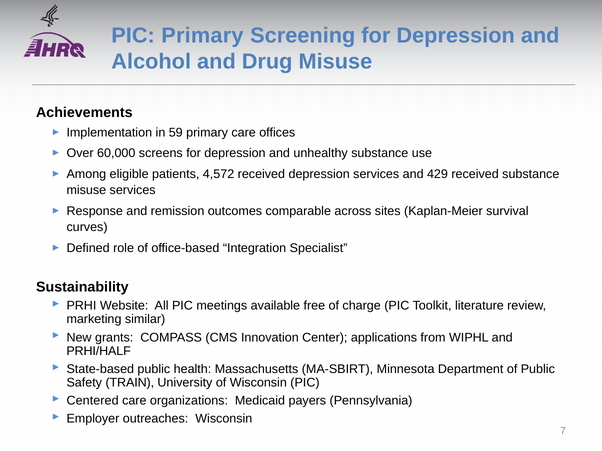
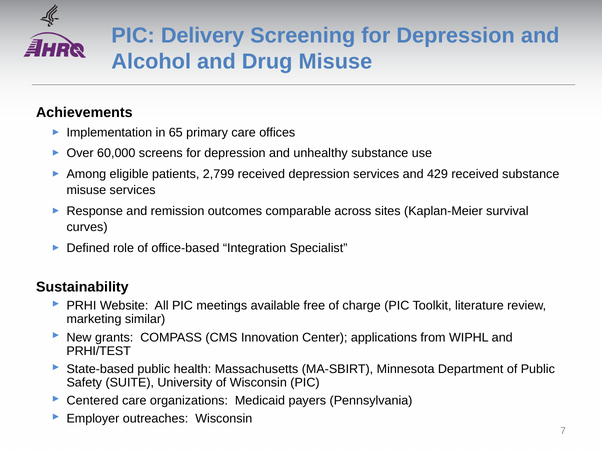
PIC Primary: Primary -> Delivery (203, 36)
59: 59 -> 65 (176, 133)
4,572: 4,572 -> 2,799 (219, 174)
PRHI/HALF: PRHI/HALF -> PRHI/TEST (99, 351)
TRAIN: TRAIN -> SUITE (130, 383)
